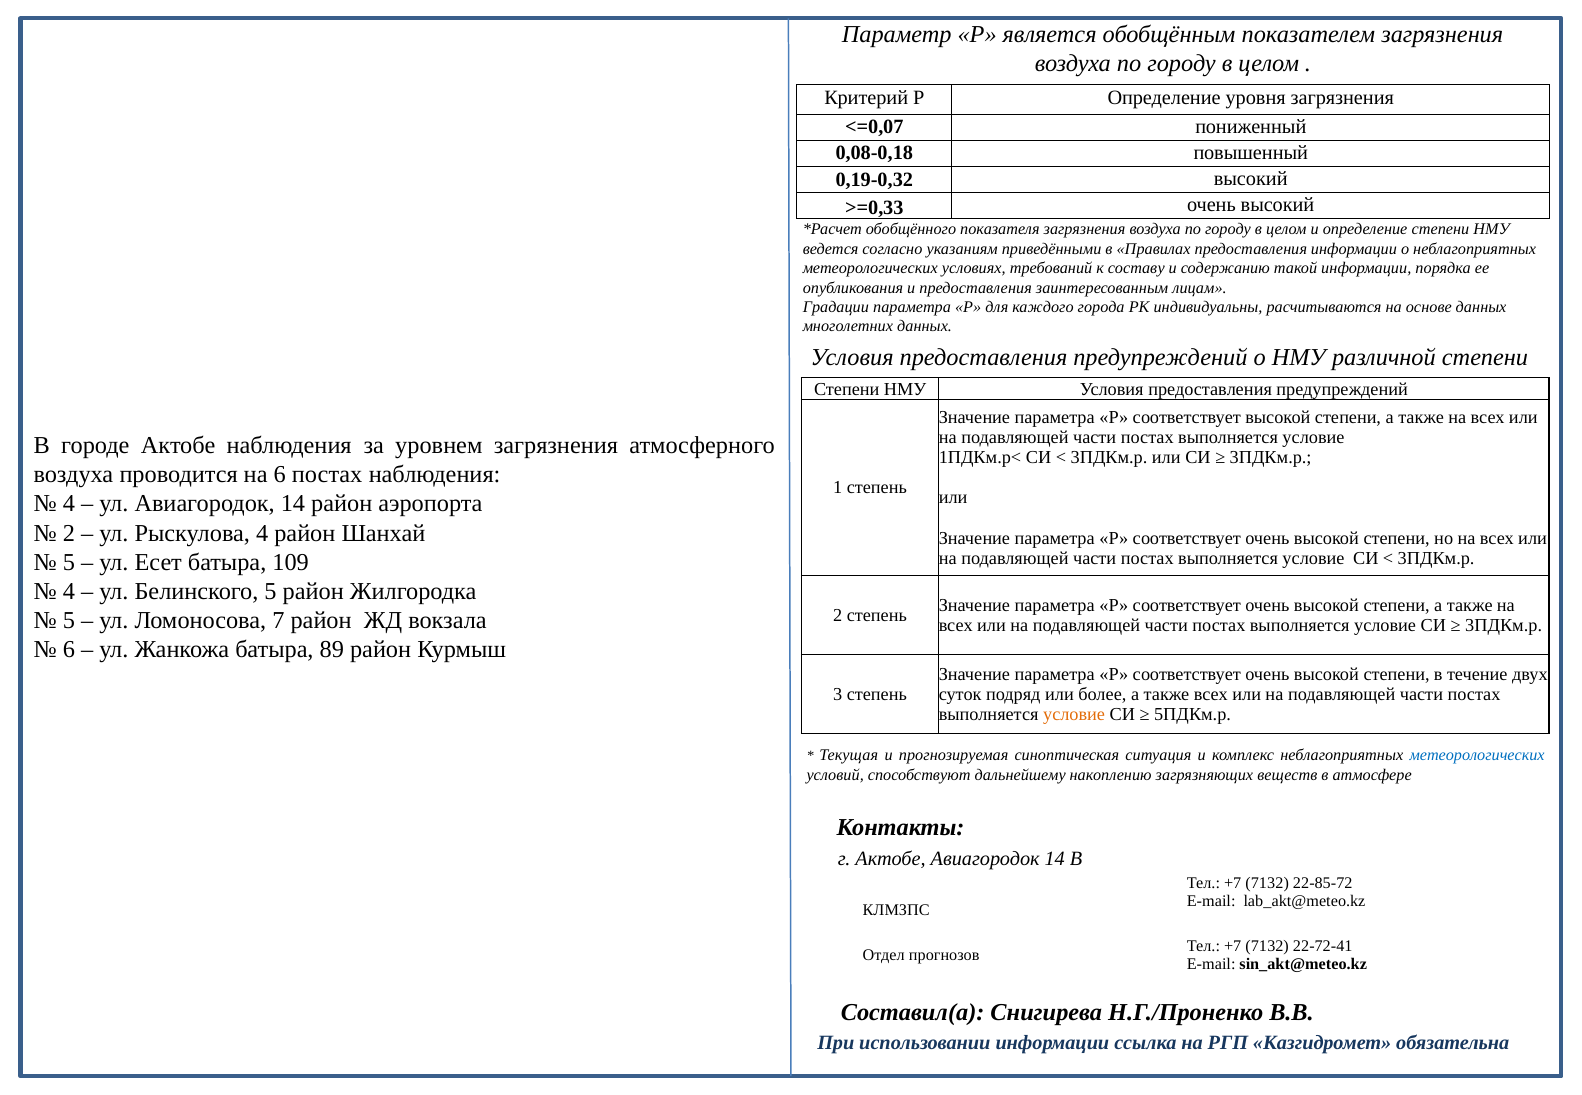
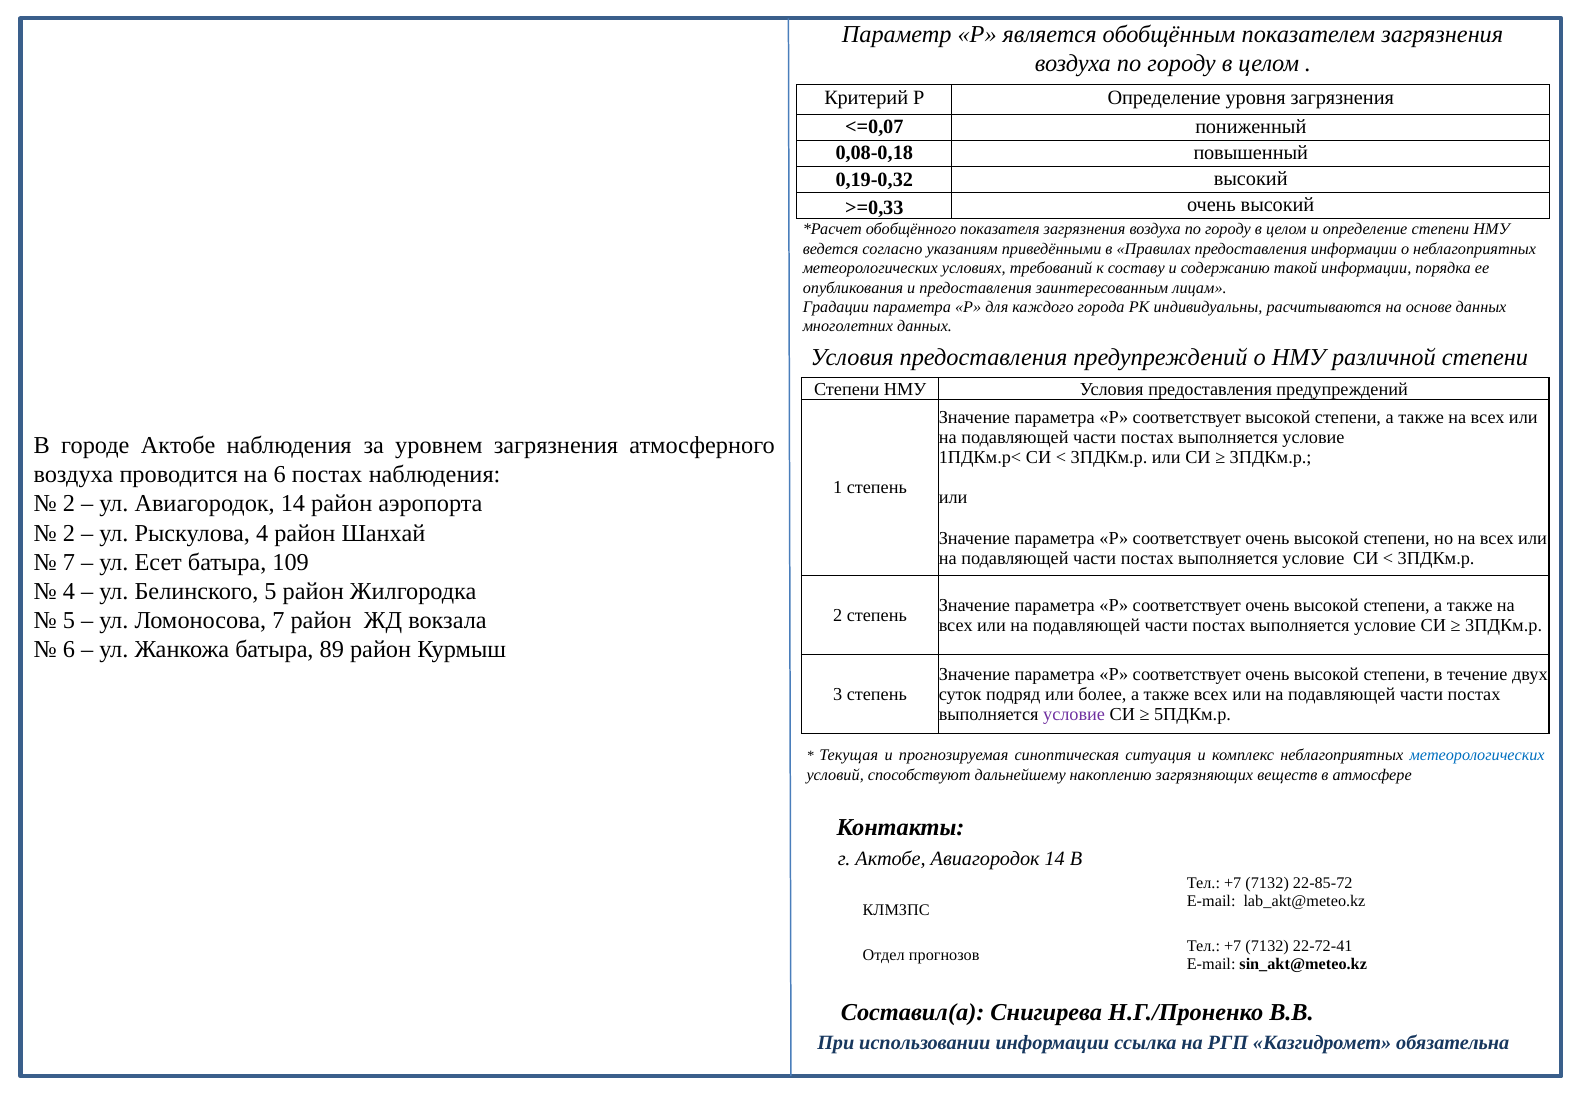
4: 4 -> 2 (69, 504)
5: 5 -> 7 (69, 562)
условие colour: orange -> purple (1074, 715)
